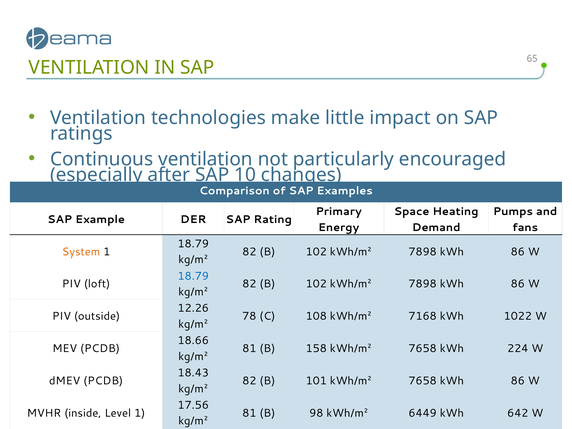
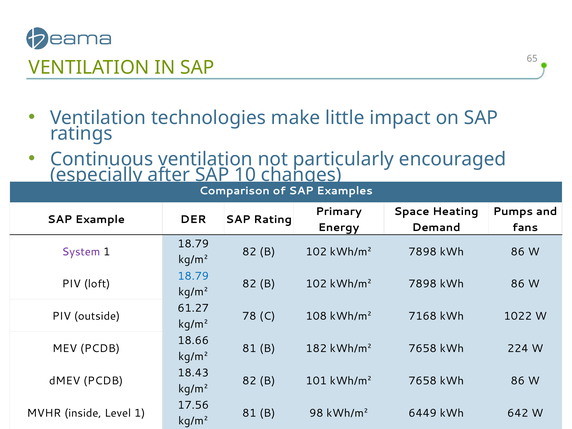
System colour: orange -> purple (81, 252)
12.26: 12.26 -> 61.27 (193, 308)
158: 158 -> 182 (316, 349)
